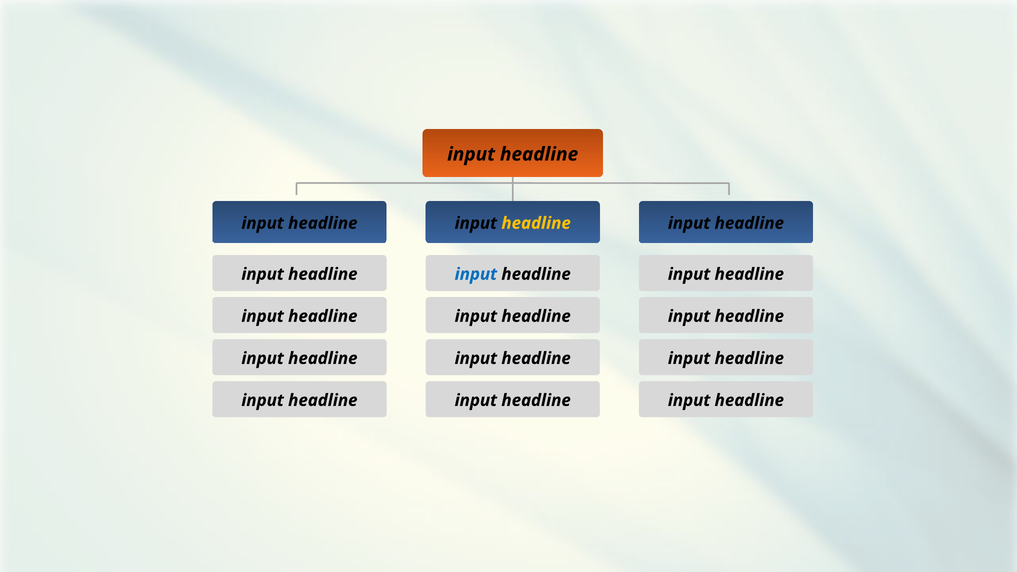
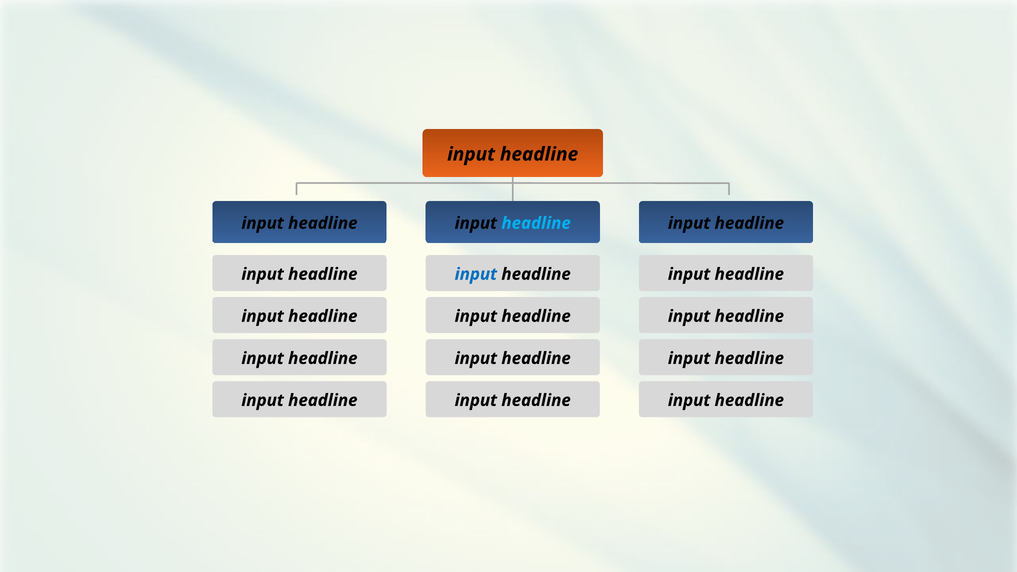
headline colour: yellow -> light blue (536, 223)
